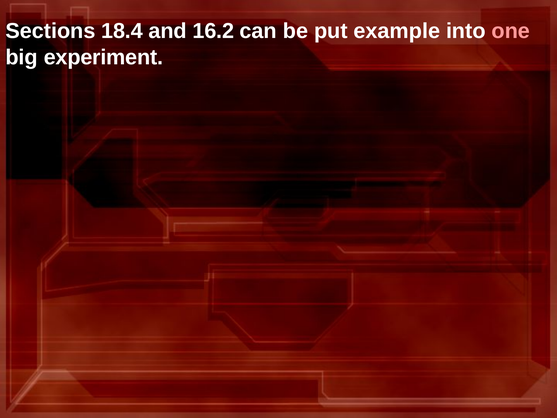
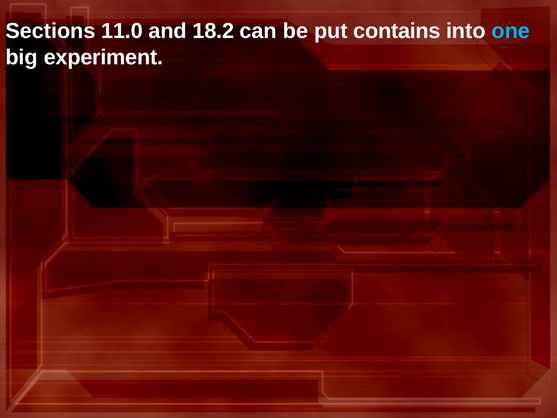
18.4: 18.4 -> 11.0 (122, 31)
16.2: 16.2 -> 18.2 (213, 31)
example: example -> contains (397, 31)
one colour: pink -> light blue (511, 31)
